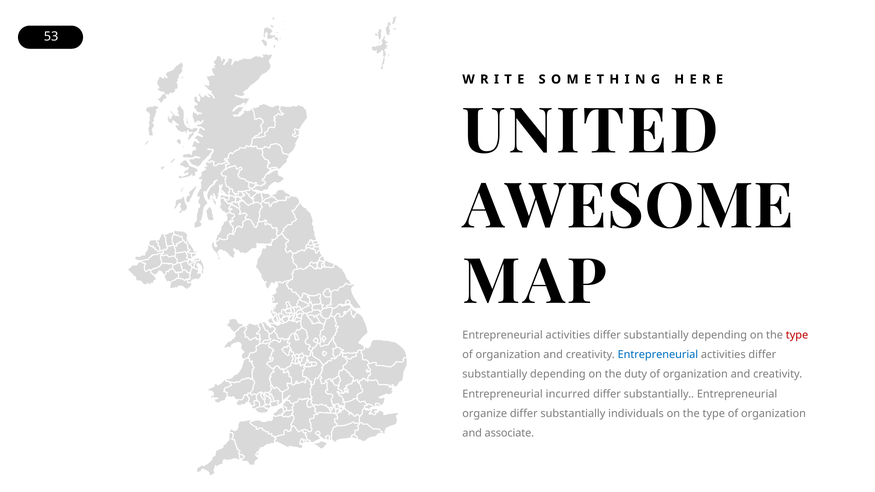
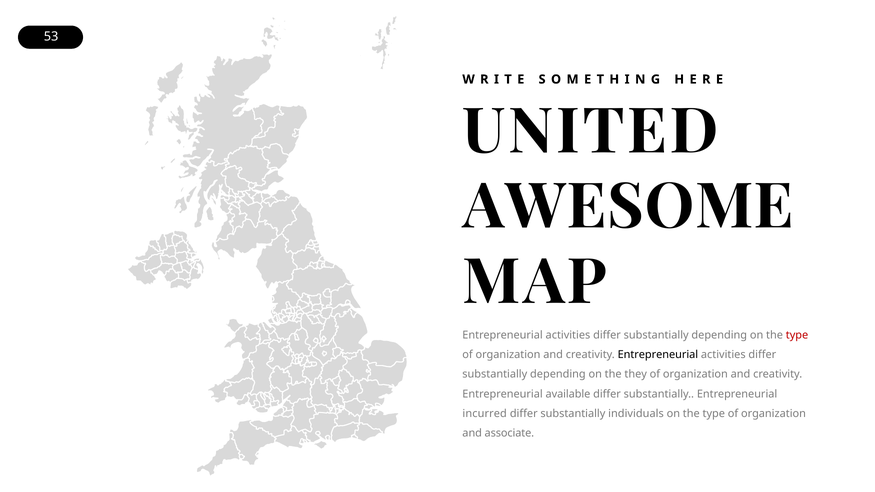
Entrepreneurial colour: blue -> black (658, 355)
duty: duty -> they (636, 375)
incurred: incurred -> available (568, 394)
organize: organize -> incurred (485, 414)
